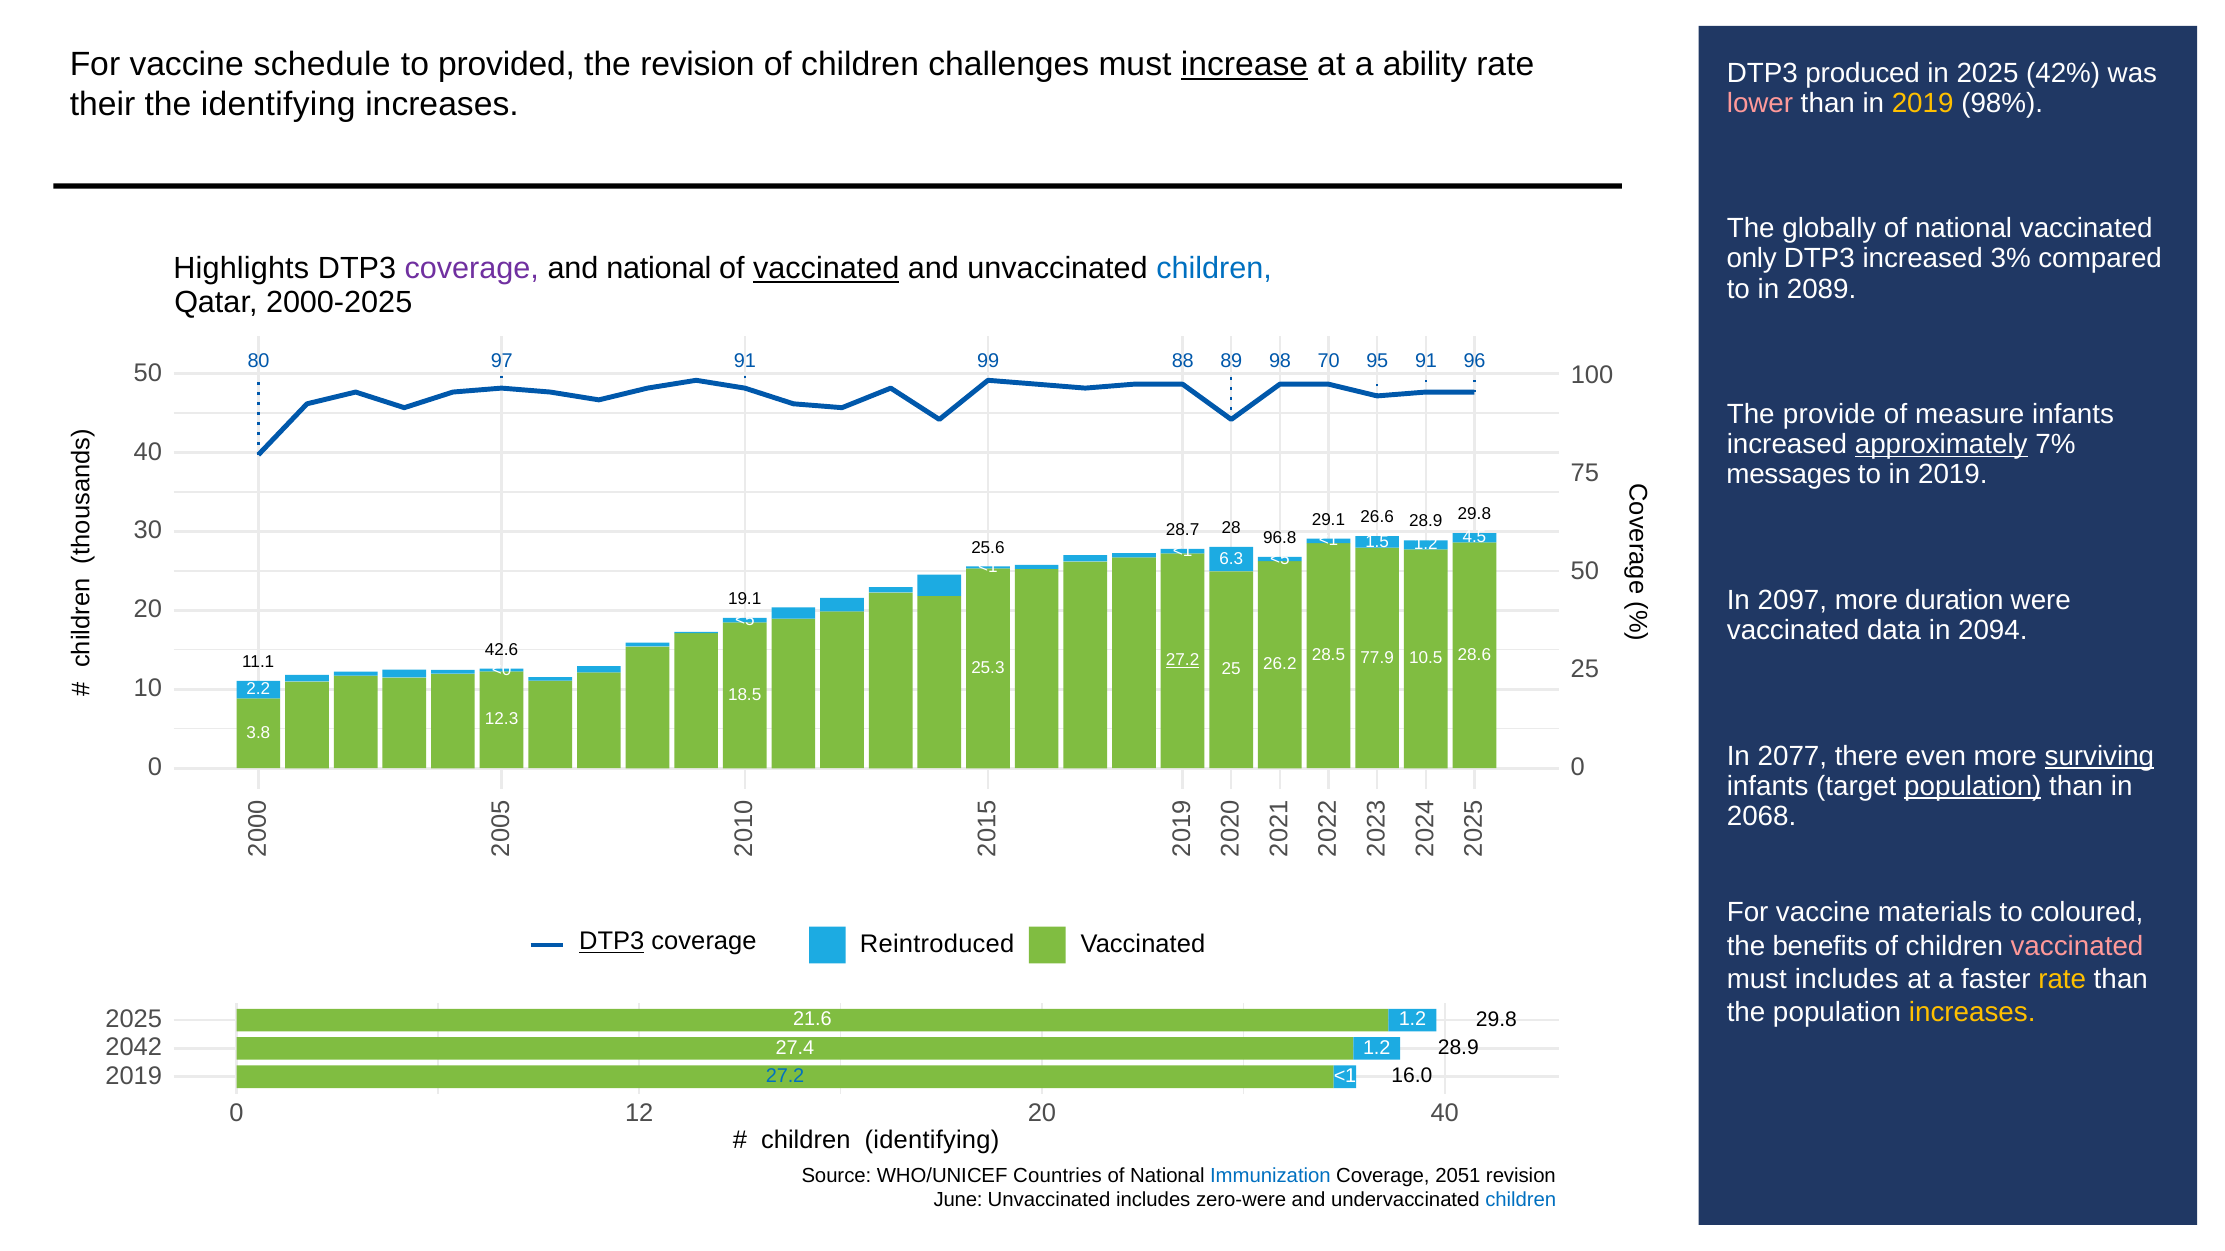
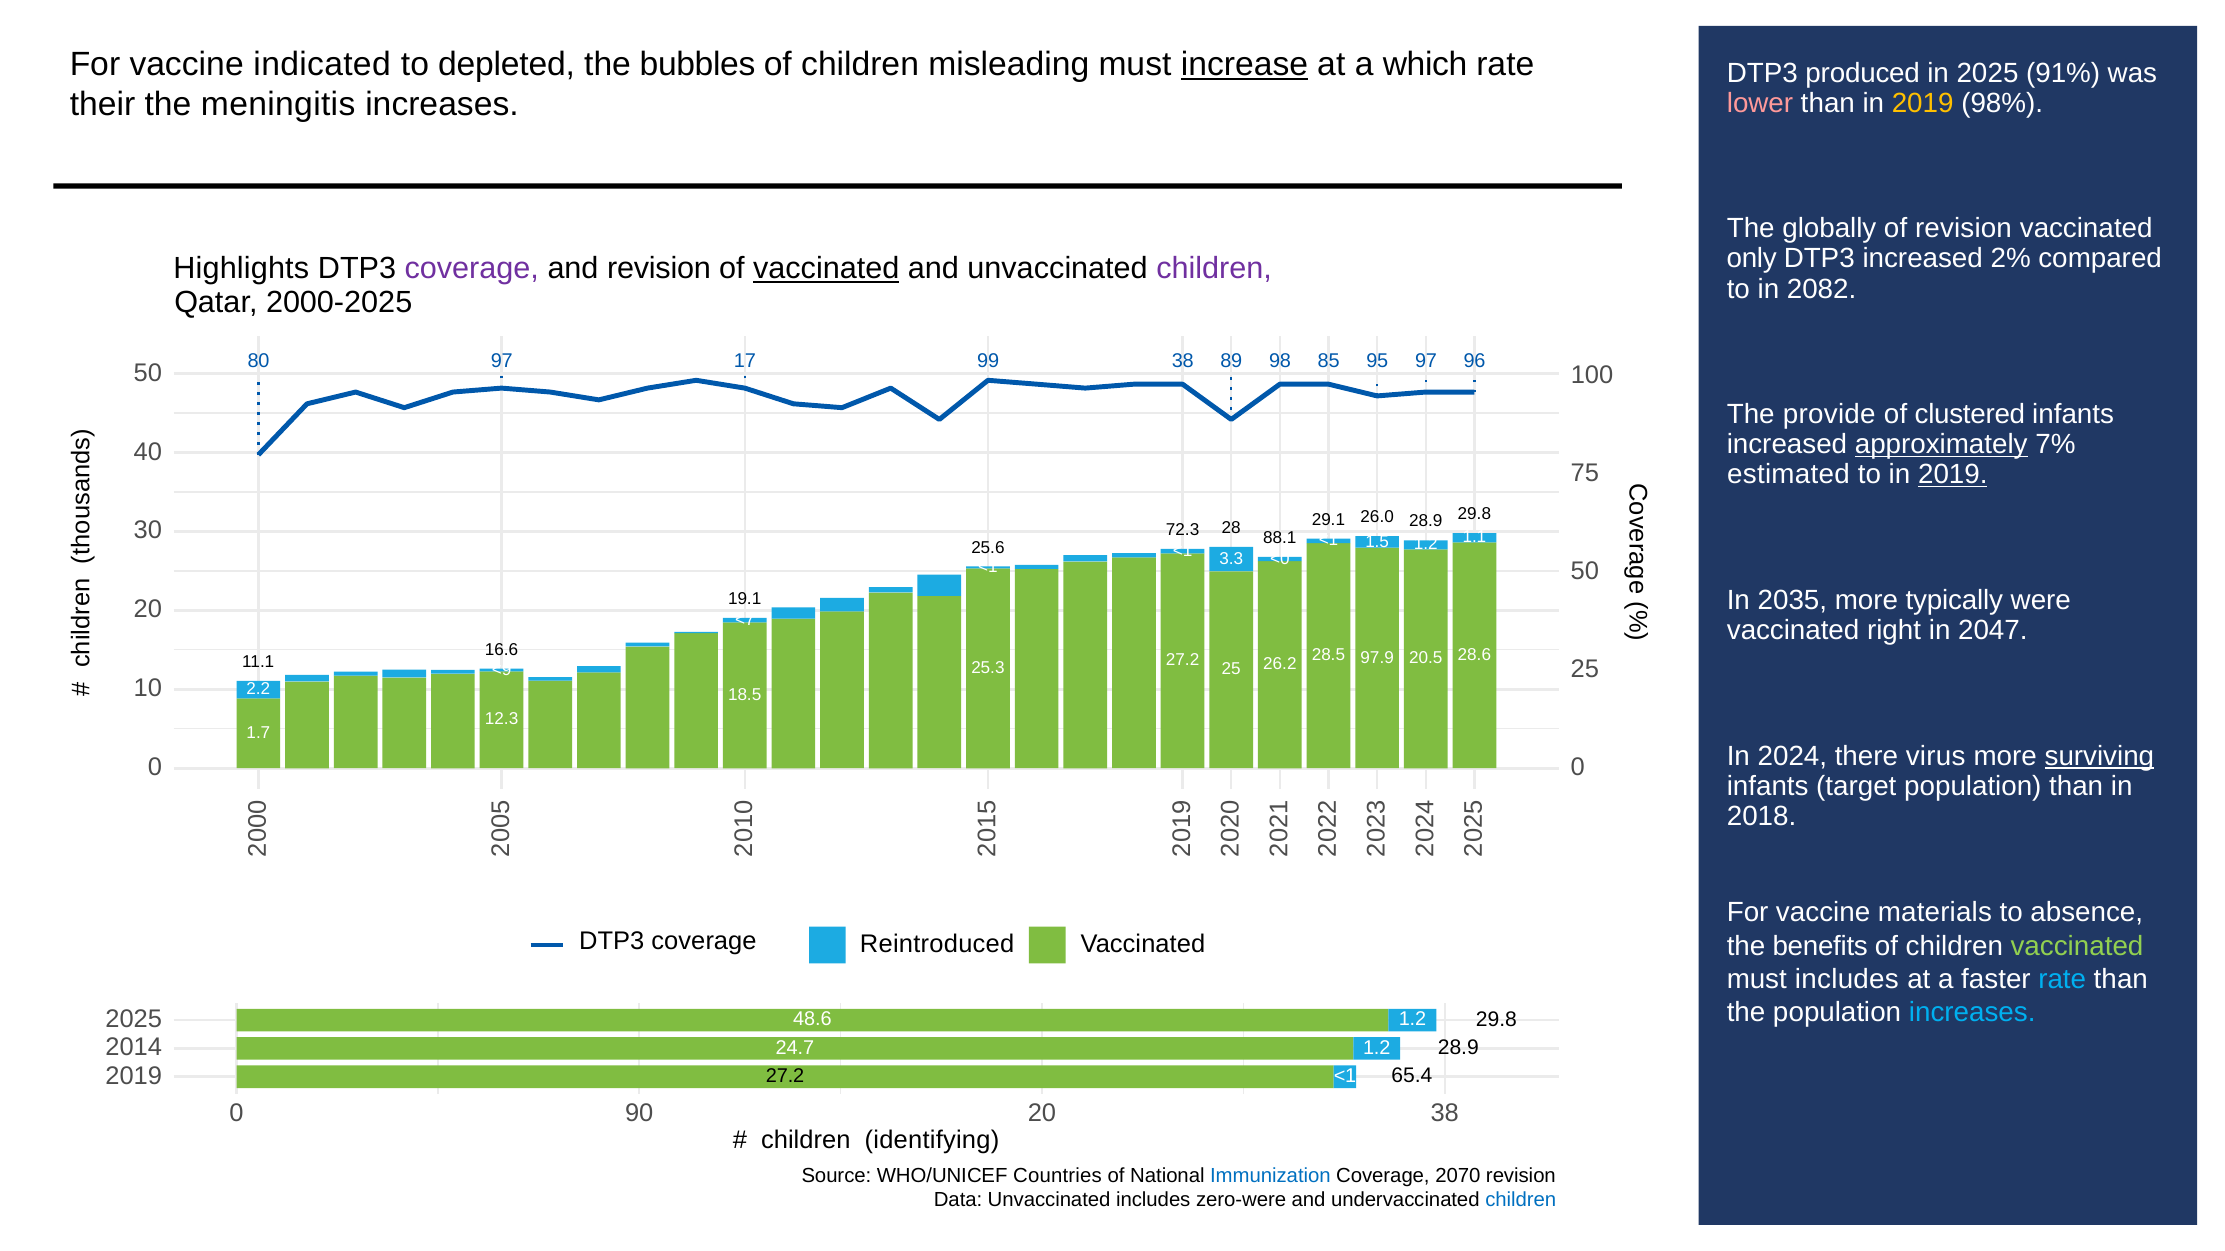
schedule: schedule -> indicated (322, 64)
provided: provided -> depleted (507, 64)
the revision: revision -> bubbles (698, 64)
challenges: challenges -> misleading (1009, 64)
ability: ability -> which (1425, 64)
42%: 42% -> 91% (2063, 73)
the identifying: identifying -> meningitis (278, 104)
national: national -> revision (1963, 229)
3%: 3% -> 2% (2011, 259)
and national: national -> revision (659, 269)
children colour: blue -> purple (1214, 269)
2089: 2089 -> 2082 (1822, 289)
97 91: 91 -> 17 (745, 361)
99 88: 88 -> 38 (1183, 361)
70: 70 -> 85 (1329, 361)
95 91: 91 -> 97 (1426, 361)
measure: measure -> clustered (1970, 415)
messages: messages -> estimated (1788, 475)
2019 underline: none -> present (1953, 475)
26.6: 26.6 -> 26.0 (1377, 517)
28.7: 28.7 -> 72.3 (1183, 530)
4.5: 4.5 -> 1.1 (1474, 538)
96.8: 96.8 -> 88.1 (1280, 538)
<5: <5 -> <0 (1280, 559)
6.3: 6.3 -> 3.3 (1231, 559)
2097: 2097 -> 2035 (1792, 601)
duration: duration -> typically (1954, 601)
<5: <5 -> <7 (745, 620)
data: data -> right (1894, 631)
2094: 2094 -> 2047 (1993, 631)
42.6: 42.6 -> 16.6 (502, 650)
77.9: 77.9 -> 97.9 (1377, 658)
10.5: 10.5 -> 20.5 (1426, 659)
27.2 underline: present -> none (1183, 661)
<0: <0 -> <9 (502, 670)
3.8: 3.8 -> 1.7 (258, 733)
2077: 2077 -> 2024 (1792, 756)
even: even -> virus (1936, 756)
population underline: present -> none (1973, 786)
2068: 2068 -> 2018 (1762, 816)
coloured: coloured -> absence (2087, 913)
DTP3 underline: present -> none (612, 942)
vaccinated colour: pink -> light green (2077, 946)
rate colour: yellow -> light blue (2062, 980)
increases colour: yellow -> light blue (1972, 1013)
21.6: 21.6 -> 48.6 (812, 1020)
2042: 2042 -> 2014 (134, 1048)
27.4: 27.4 -> 24.7 (795, 1048)
16.0: 16.0 -> 65.4 (1412, 1076)
27.2 colour: blue -> black (785, 1076)
12: 12 -> 90 (639, 1114)
20 40: 40 -> 38 (1445, 1114)
2051: 2051 -> 2070 (1458, 1176)
June: June -> Data (958, 1200)
